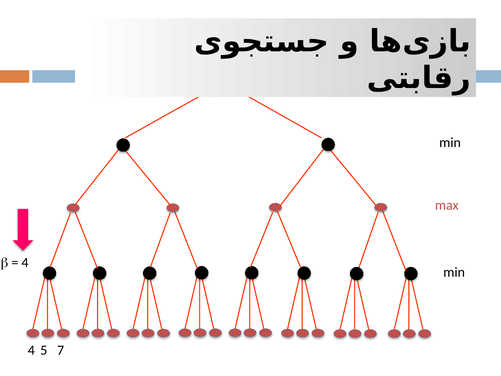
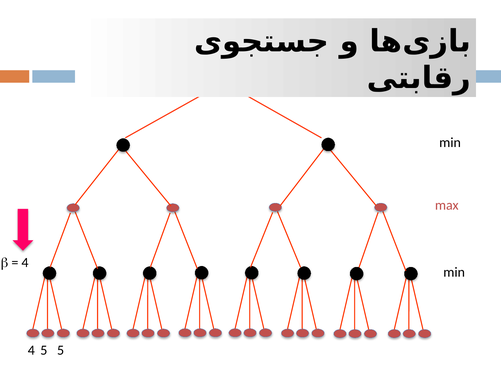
5 7: 7 -> 5 (61, 350)
